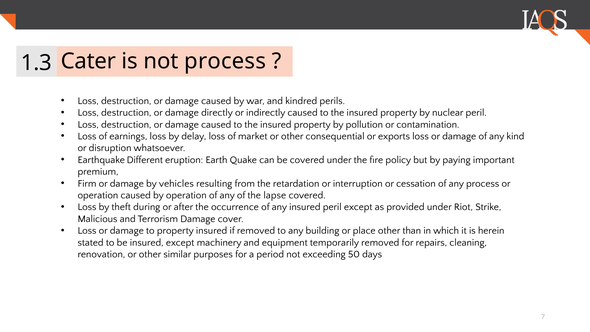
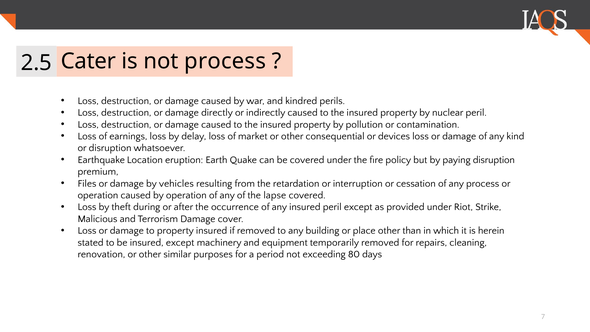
1.3: 1.3 -> 2.5 (36, 63)
exports: exports -> devices (394, 136)
Different: Different -> Location (145, 160)
paying important: important -> disruption (494, 160)
Firm: Firm -> Files (87, 183)
50: 50 -> 80 (354, 254)
